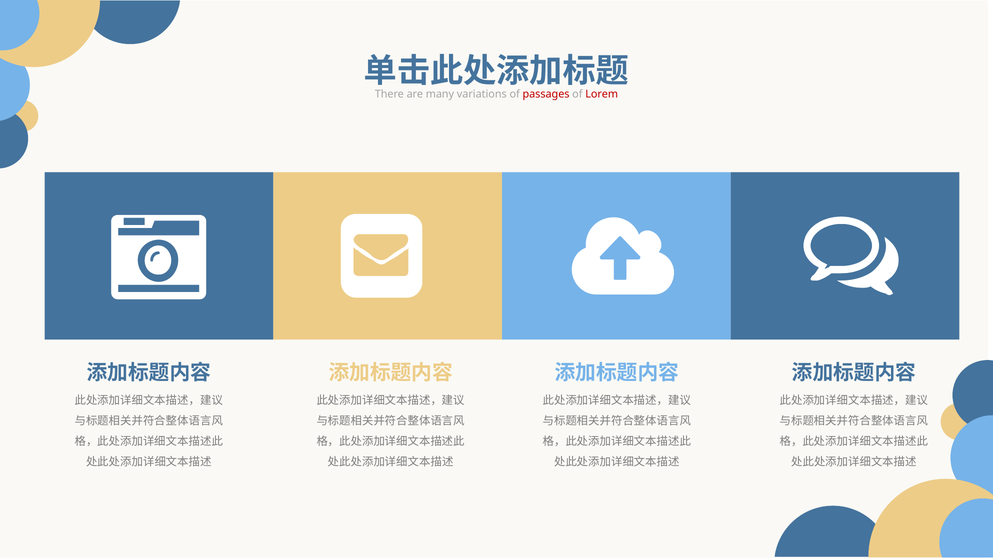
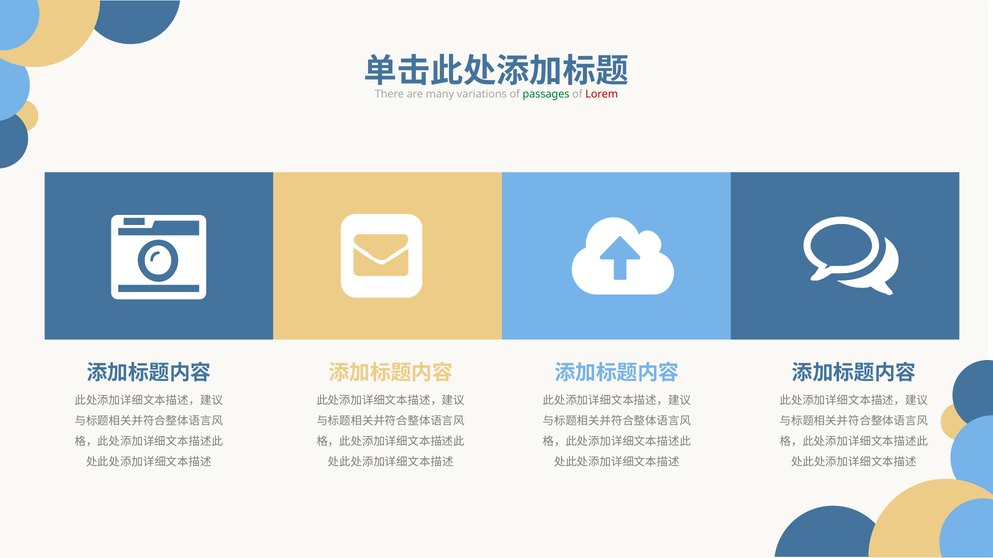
passages colour: red -> green (546, 94)
